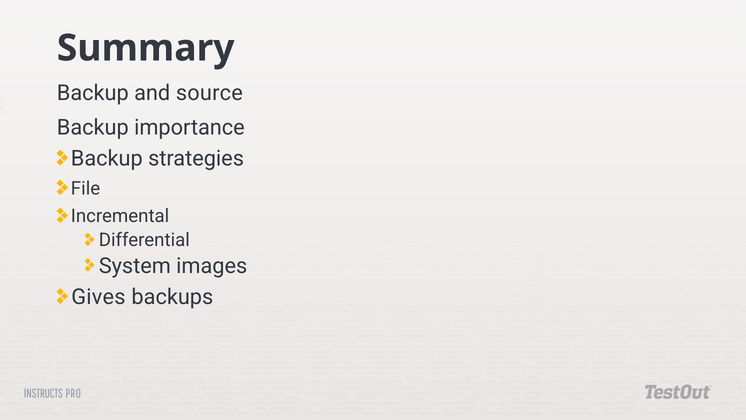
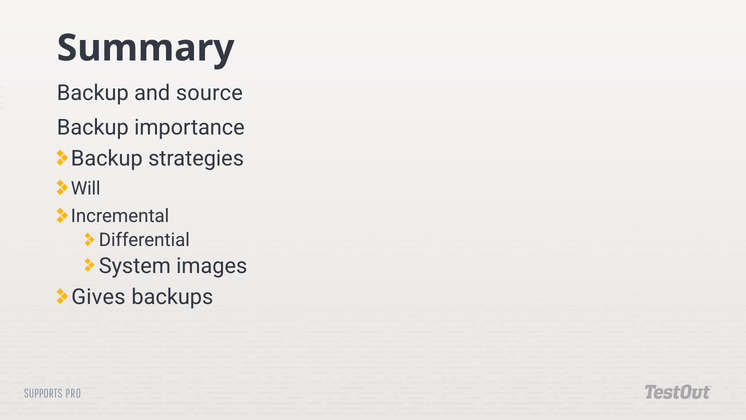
File: File -> Will (86, 188)
INSTRUCTS: INSTRUCTS -> SUPPORTS (43, 394)
